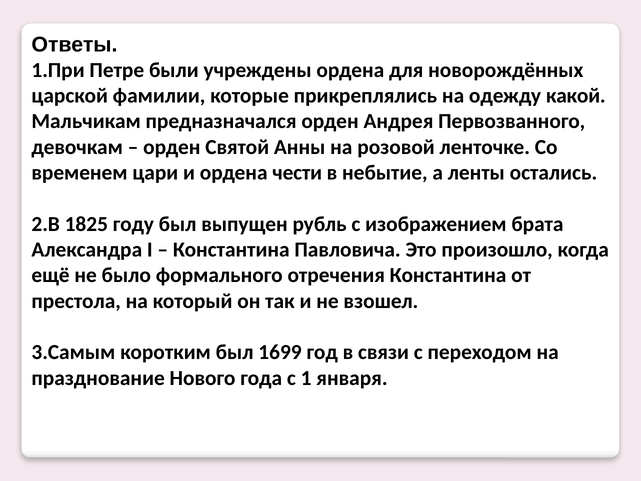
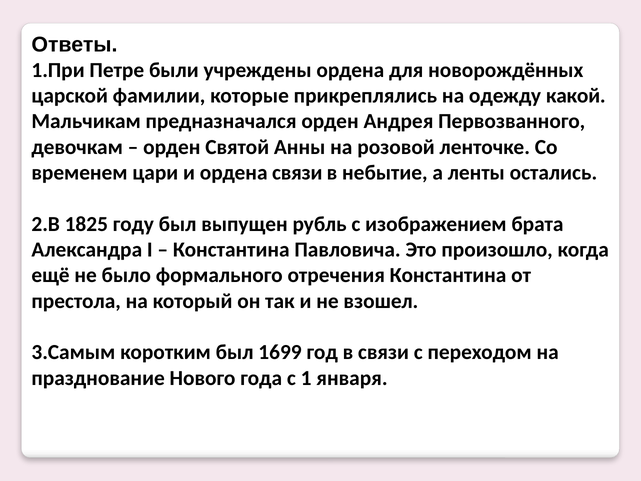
ордена чести: чести -> связи (297, 173)
